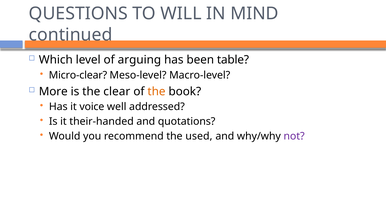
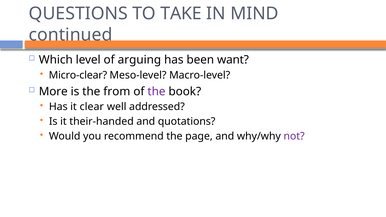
WILL: WILL -> TAKE (181, 14)
table: table -> want (233, 60)
clear: clear -> from (117, 91)
the colour: orange -> purple (156, 91)
voice: voice -> clear (92, 107)
used: used -> page (199, 136)
